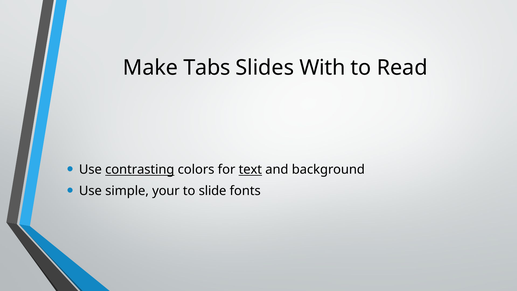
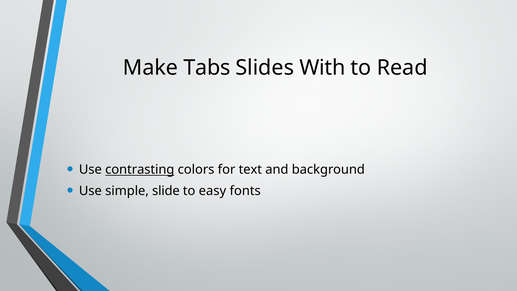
text underline: present -> none (250, 170)
your: your -> slide (166, 191)
slide: slide -> easy (212, 191)
